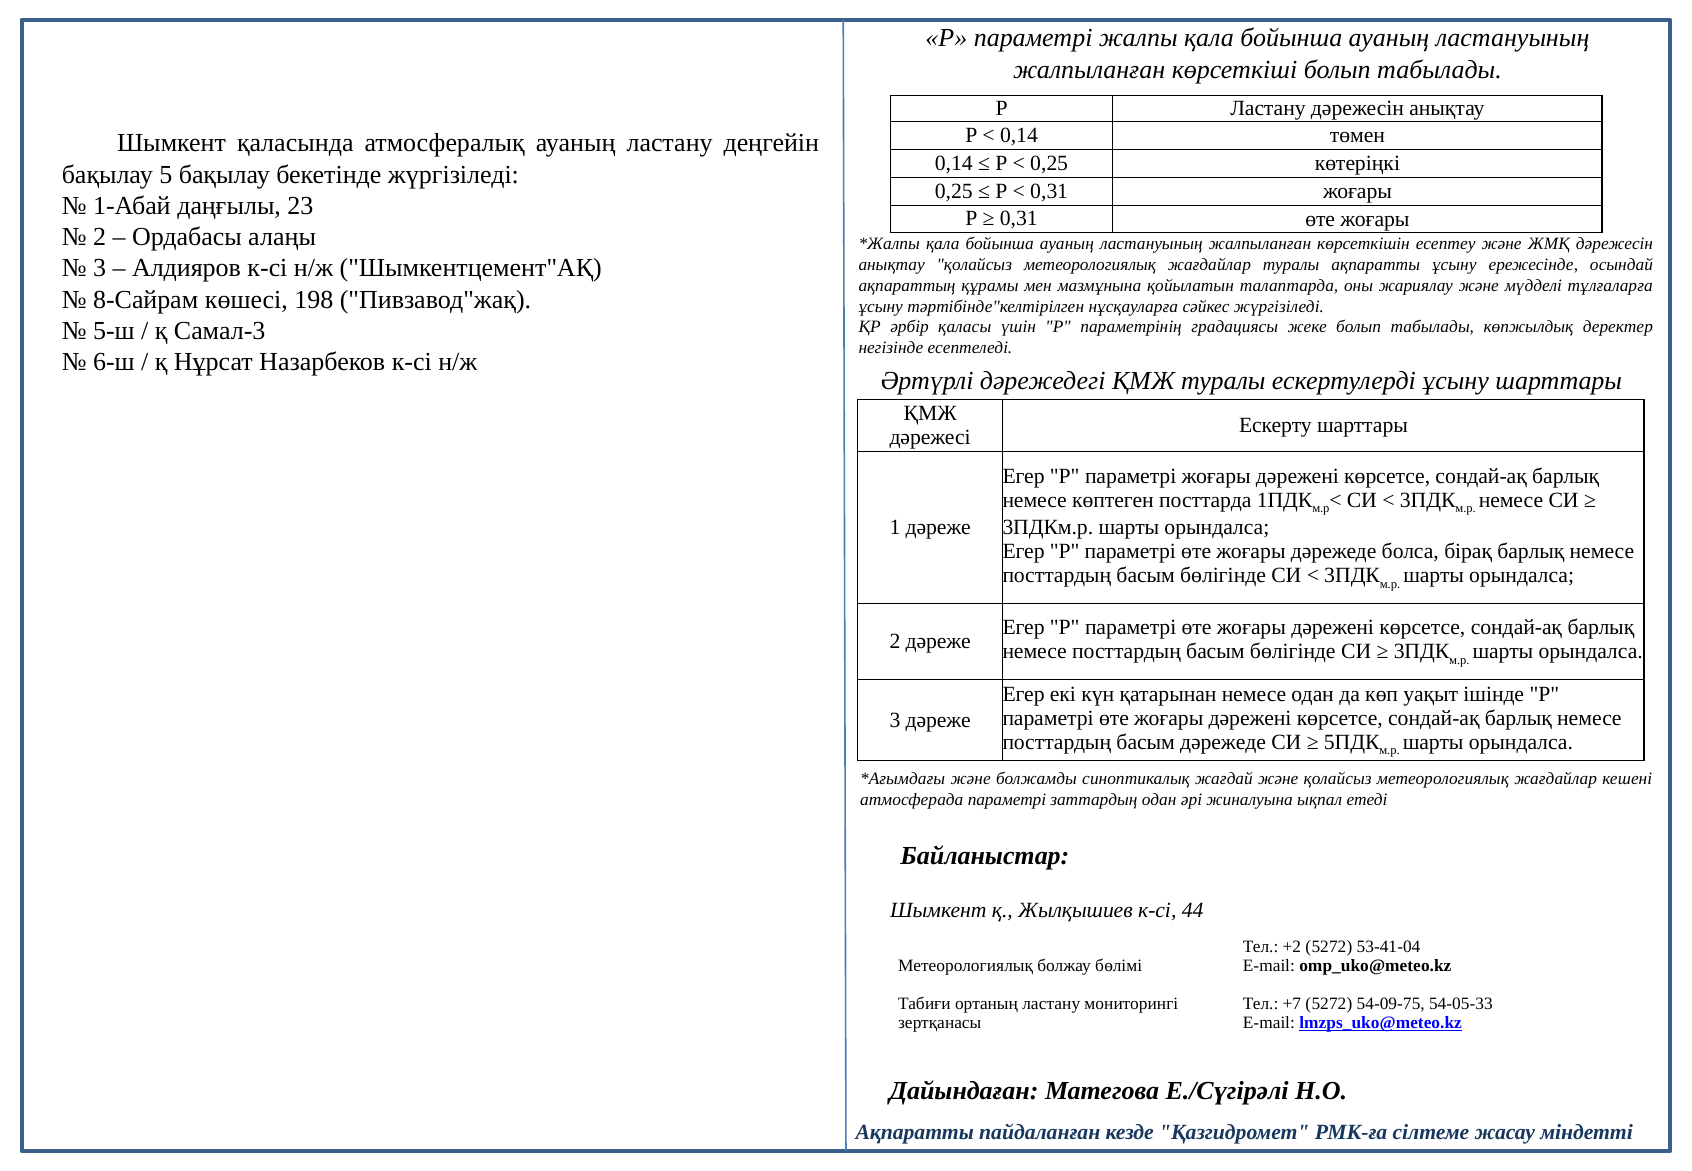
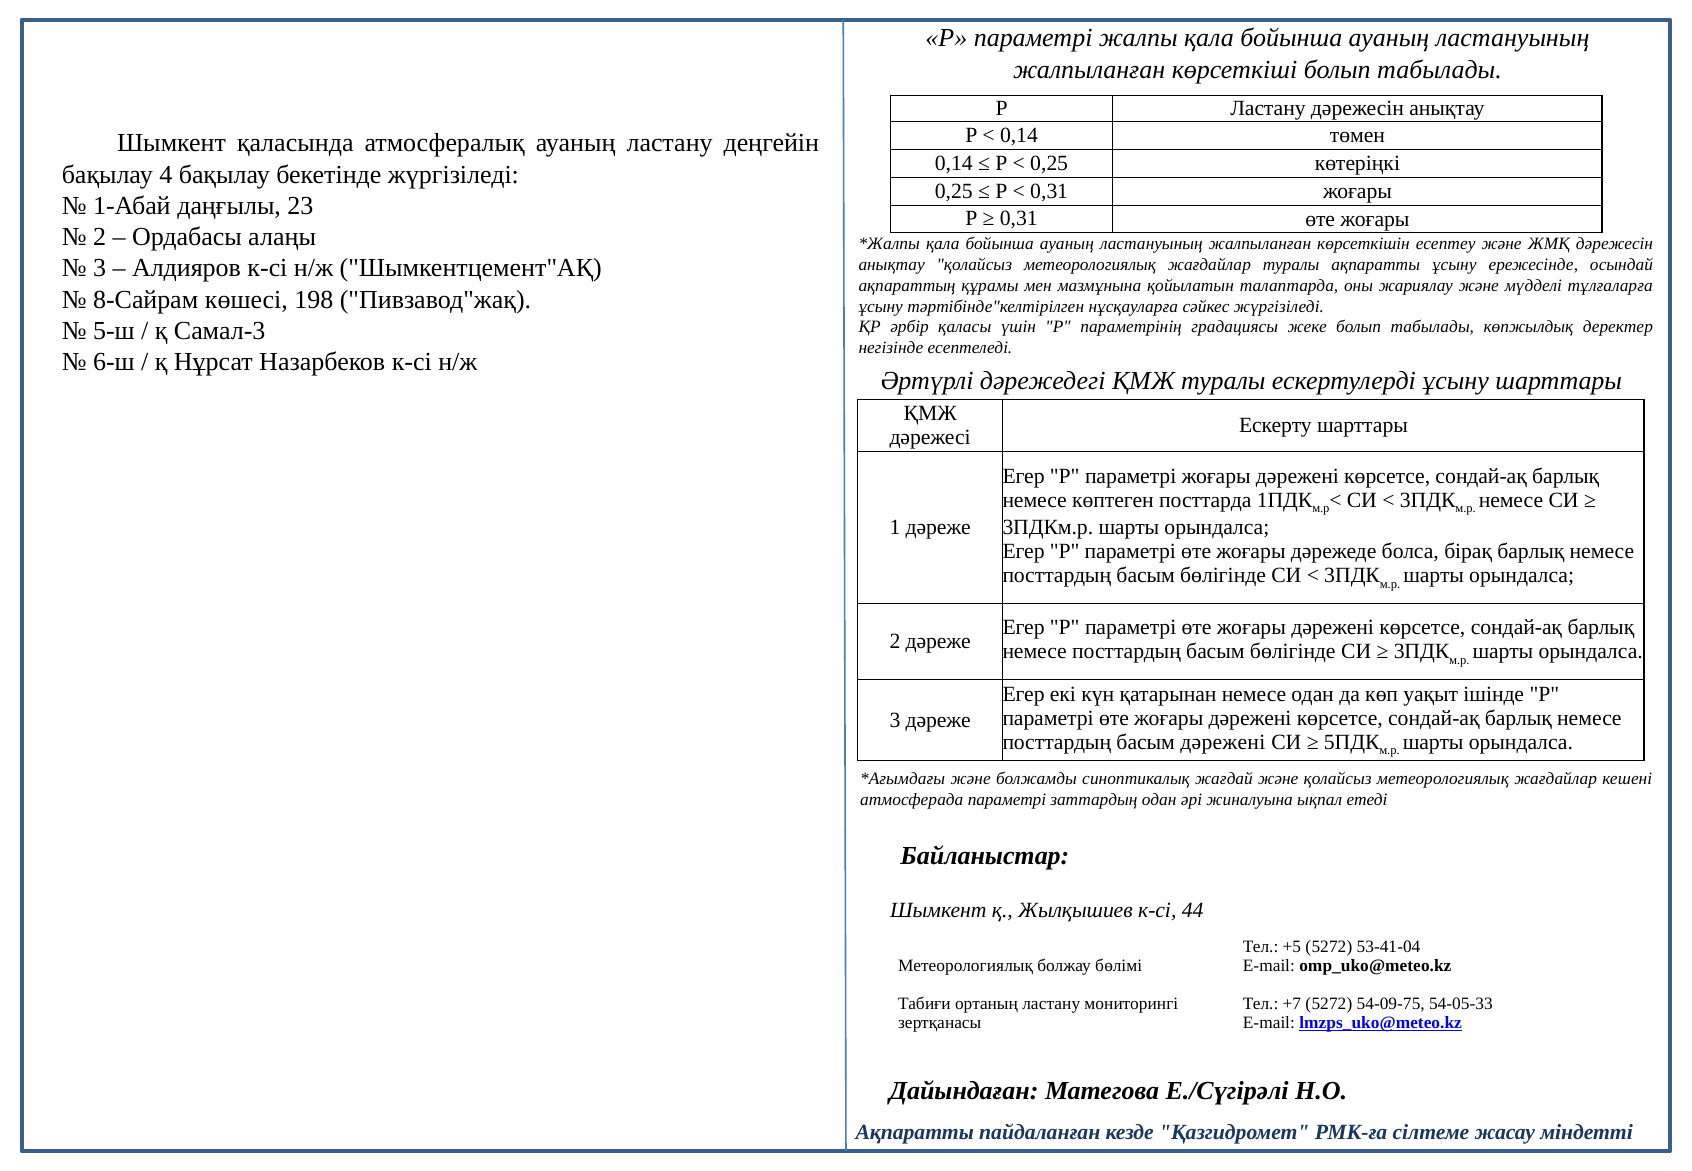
5: 5 -> 4 (166, 175)
басым дәрежеде: дәрежеде -> дәрежені (1223, 743)
+2: +2 -> +5 (1292, 947)
